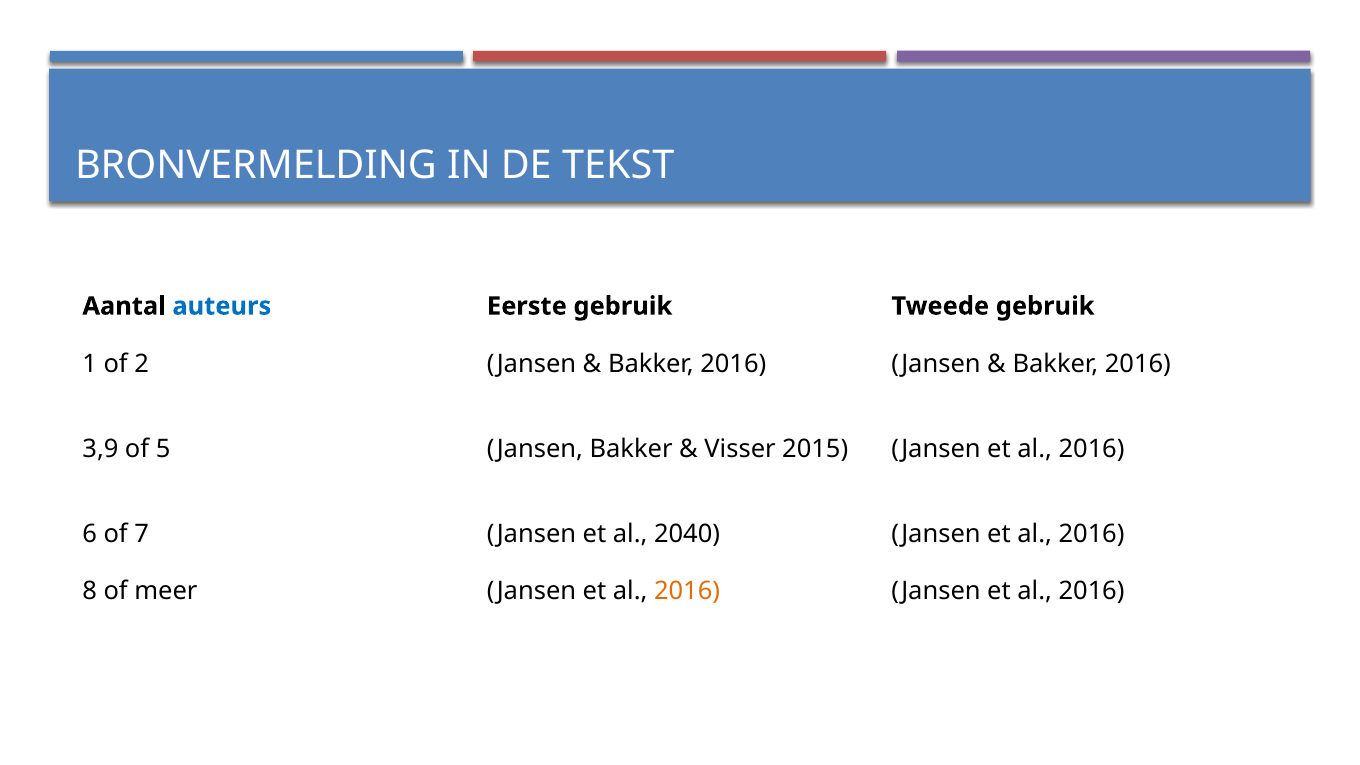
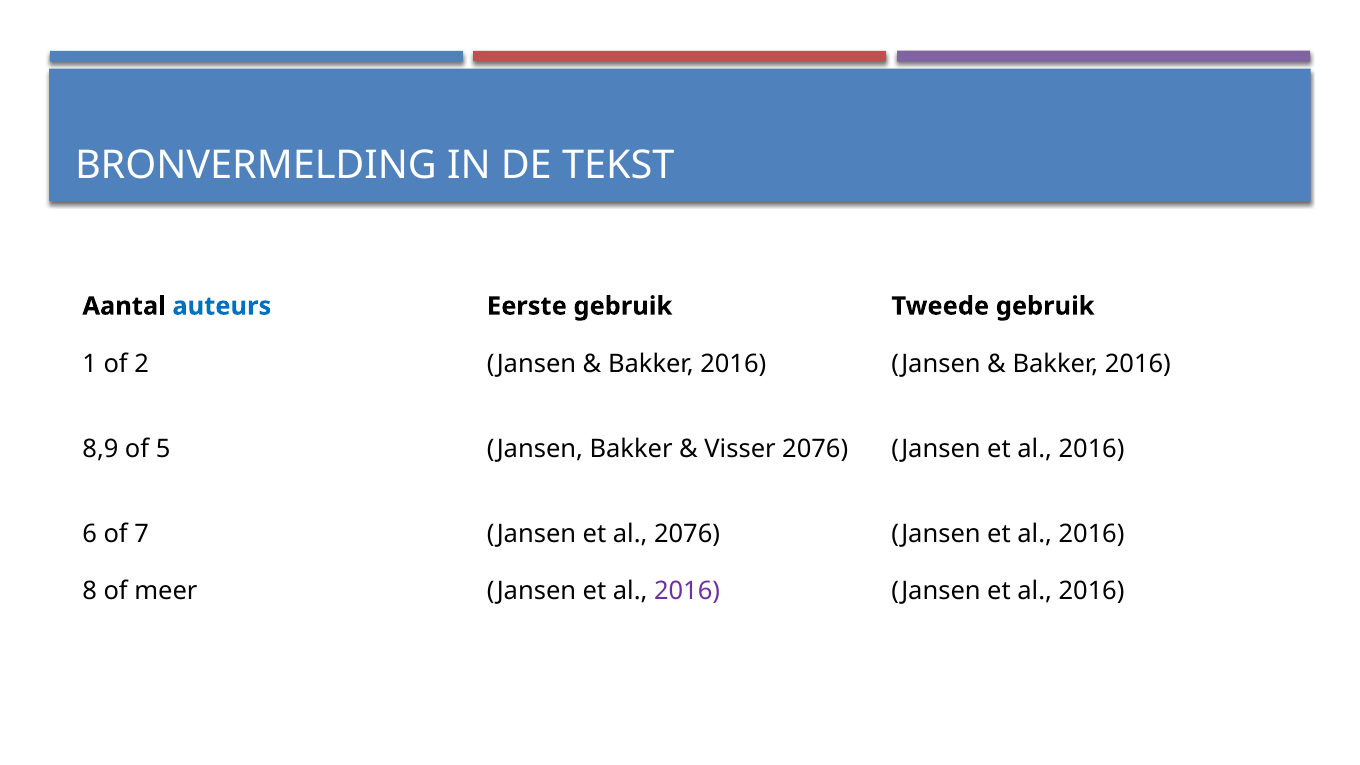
3,9: 3,9 -> 8,9 (100, 449)
Visser 2015: 2015 -> 2076 (815, 449)
al 2040: 2040 -> 2076 (687, 534)
2016 colour: orange -> purple (687, 591)
